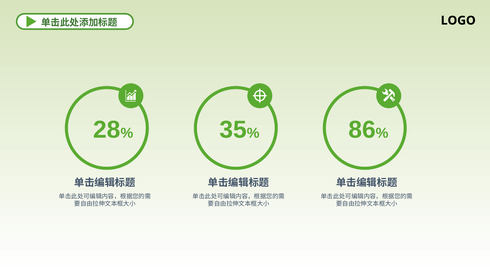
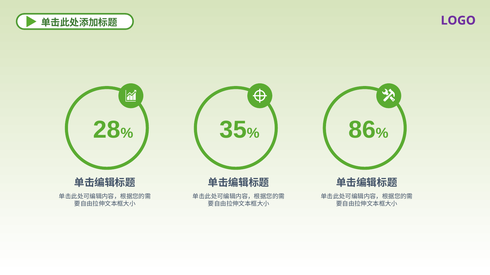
LOGO colour: black -> purple (458, 21)
